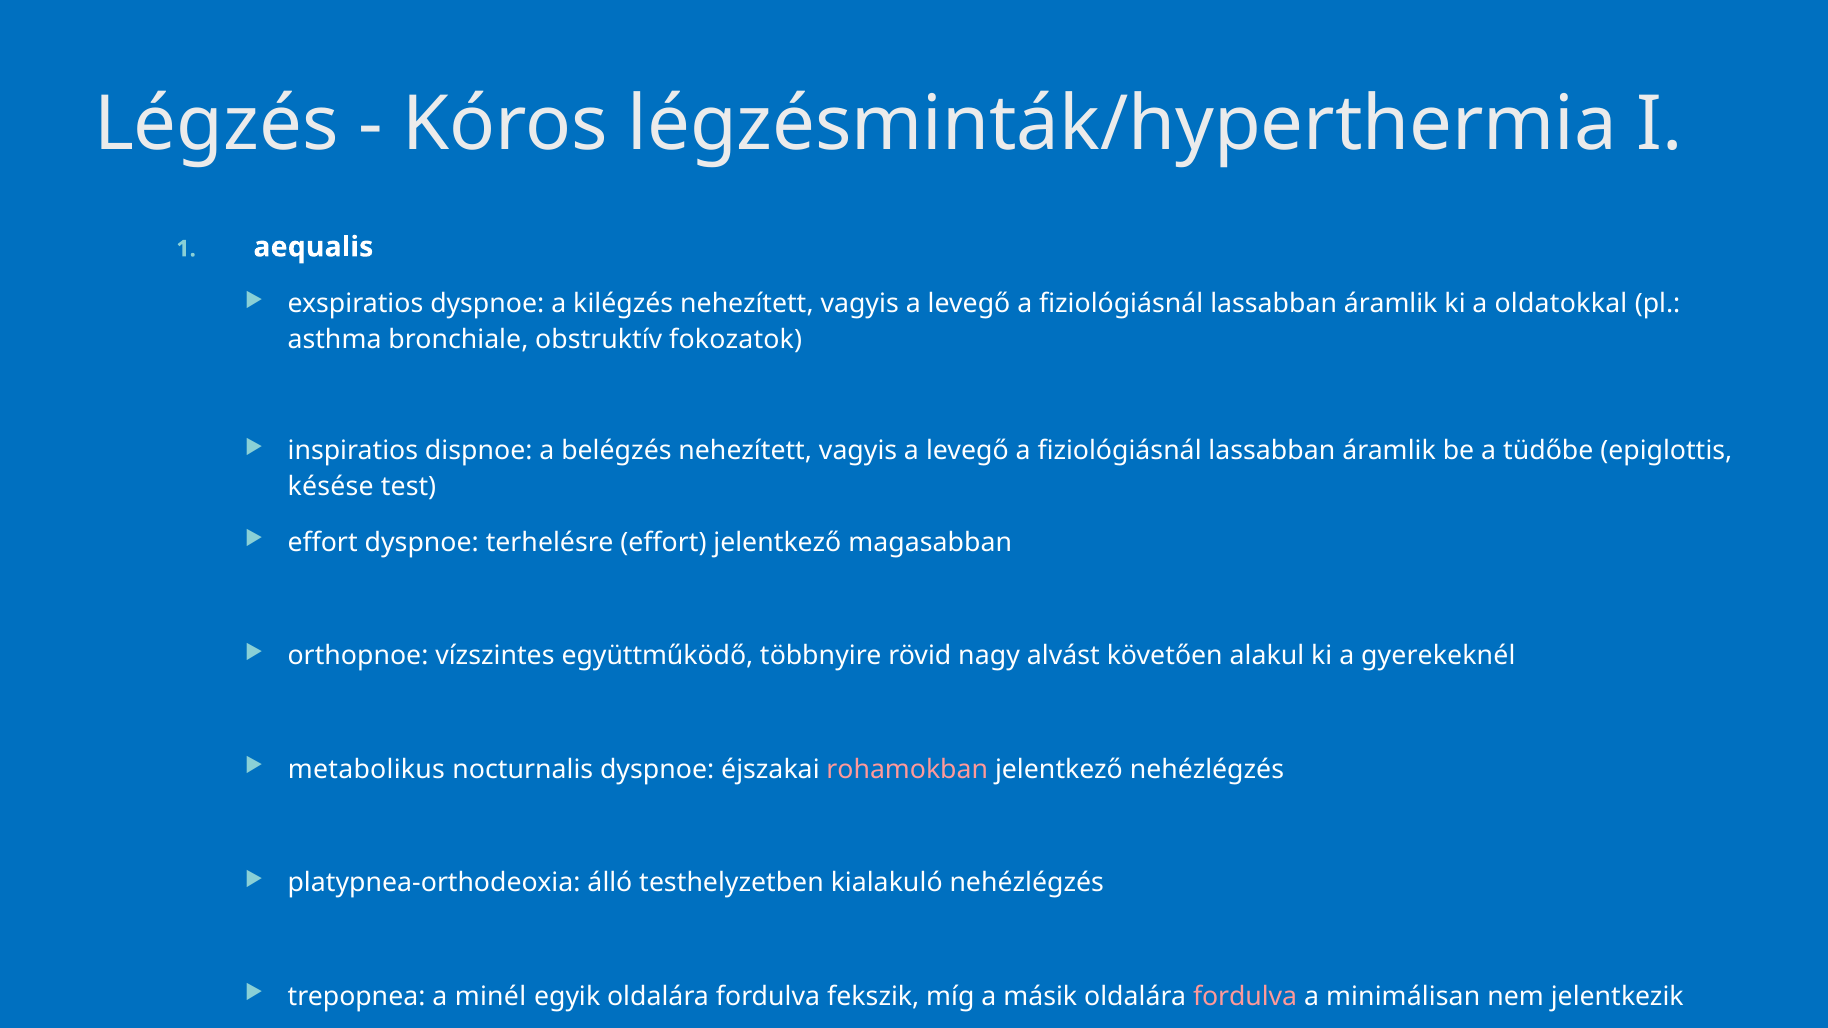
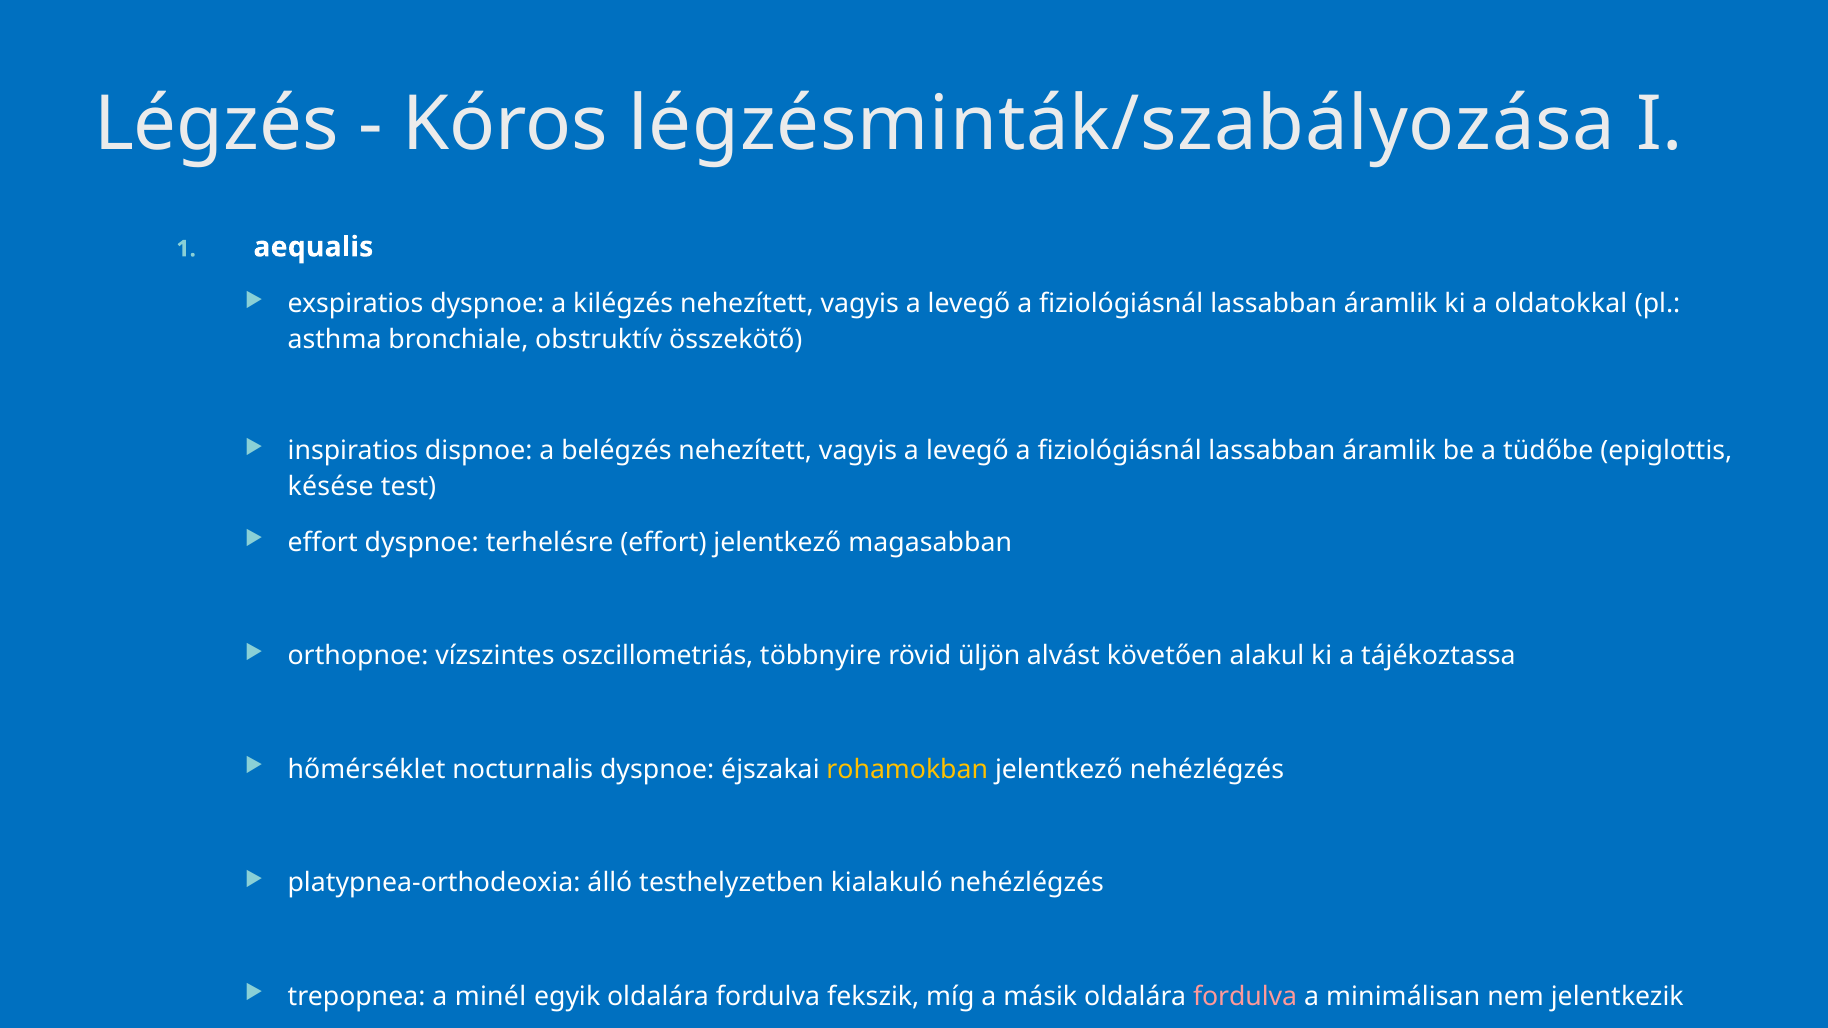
légzésminták/hyperthermia: légzésminták/hyperthermia -> légzésminták/szabályozása (1122, 124)
fokozatok: fokozatok -> összekötő (736, 340)
együttműködő: együttműködő -> oszcillometriás (657, 656)
nagy: nagy -> üljön (989, 656)
gyerekeknél: gyerekeknél -> tájékoztassa (1438, 656)
metabolikus: metabolikus -> hőmérséklet (367, 770)
rohamokban colour: pink -> yellow (907, 770)
